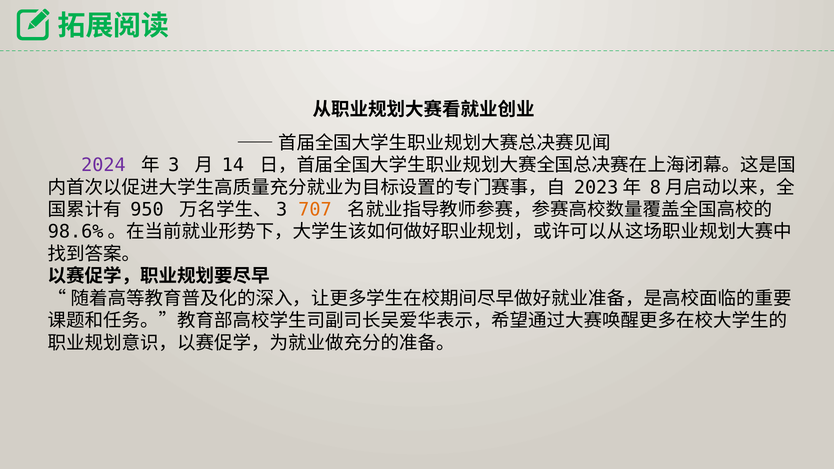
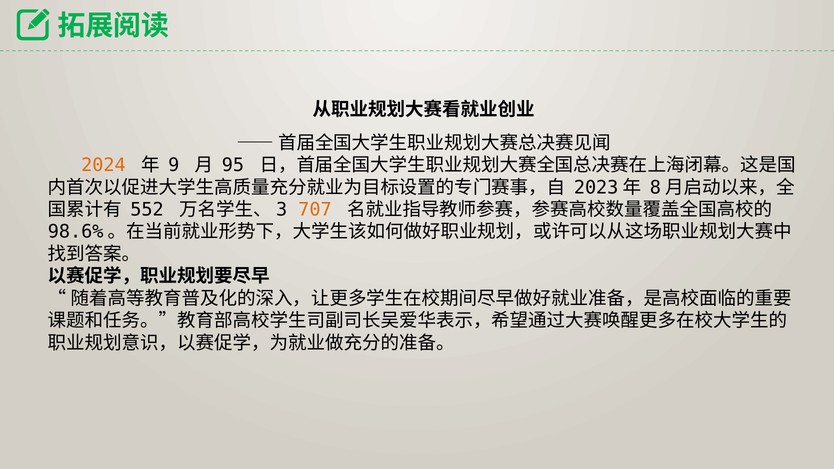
2024 colour: purple -> orange (103, 165)
3: 3 -> 9 (174, 165)
14: 14 -> 95 (233, 165)
950: 950 -> 552 (147, 210)
